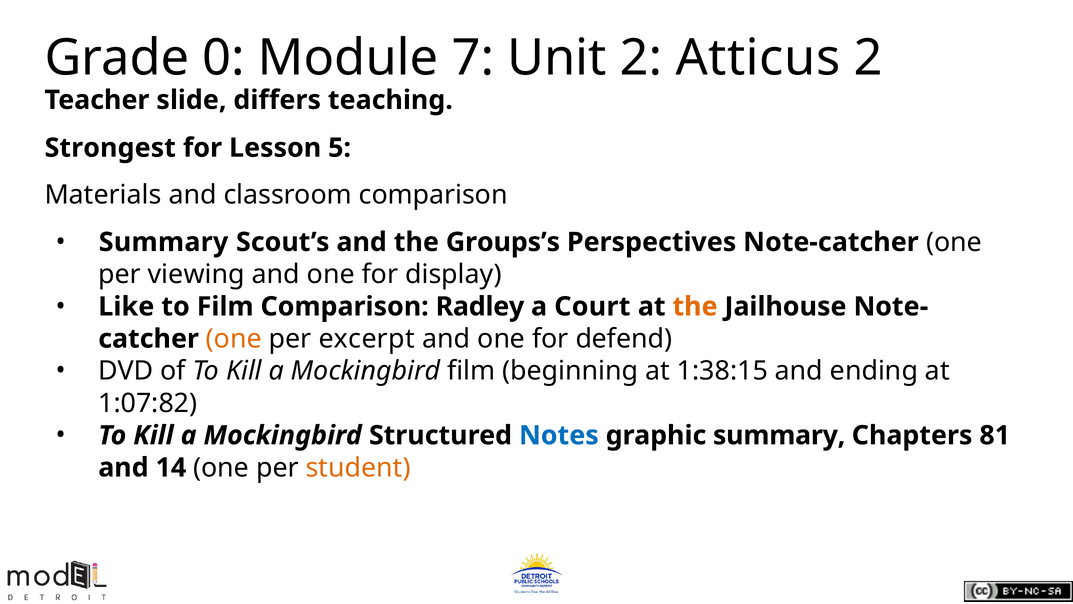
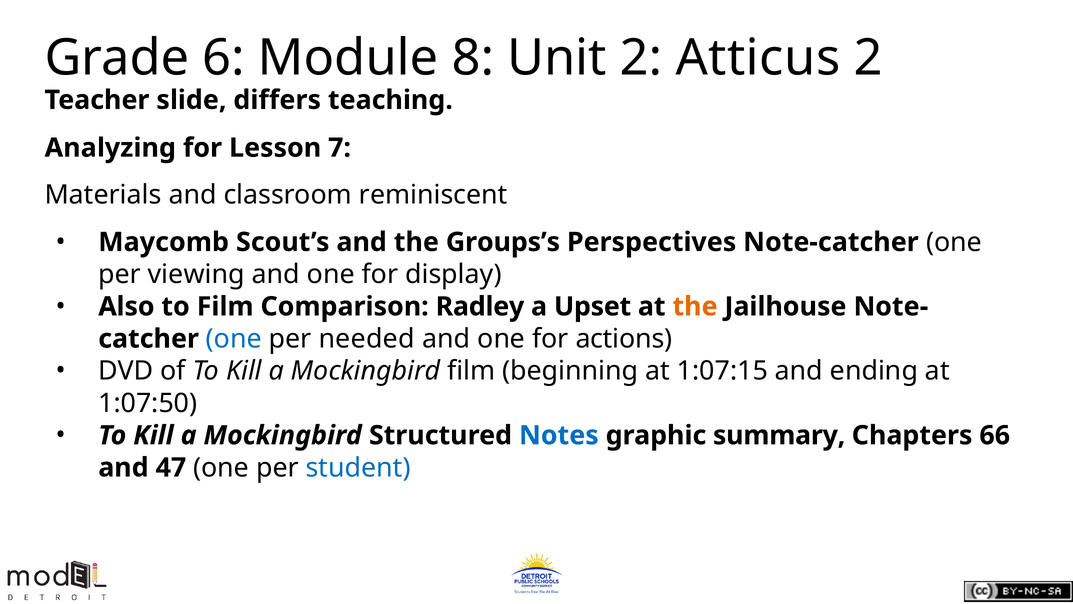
0: 0 -> 6 (224, 58)
7: 7 -> 8 (473, 58)
Strongest: Strongest -> Analyzing (110, 148)
5: 5 -> 7 (340, 148)
classroom comparison: comparison -> reminiscent (433, 195)
Summary: Summary -> Maycomb (164, 242)
Like: Like -> Also (126, 306)
Court: Court -> Upset (593, 306)
one colour: orange -> blue (234, 339)
excerpt: excerpt -> needed (367, 339)
defend: defend -> actions (624, 339)
1:38:15: 1:38:15 -> 1:07:15 (722, 371)
1:07:82: 1:07:82 -> 1:07:50 (148, 403)
81: 81 -> 66 (995, 435)
14: 14 -> 47 (171, 467)
student colour: orange -> blue (358, 467)
